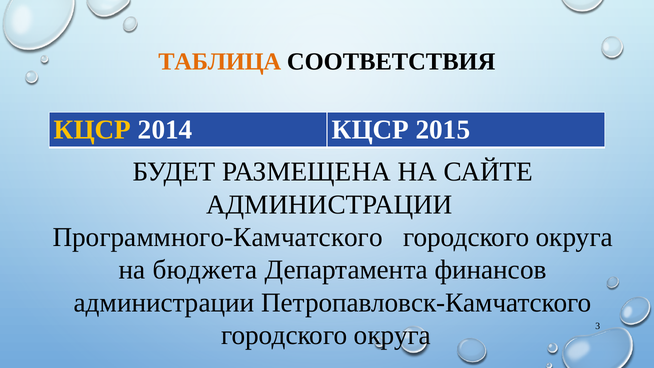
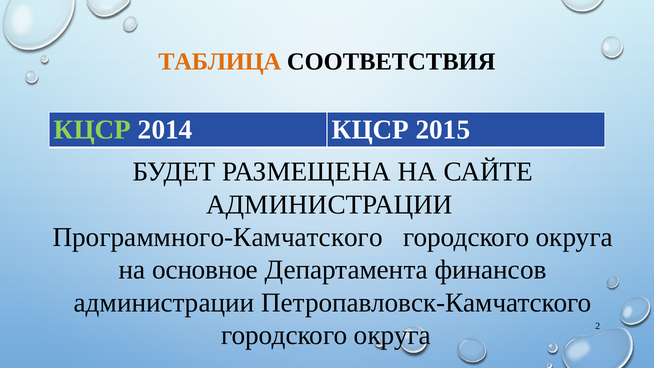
КЦСР colour: yellow -> light green (93, 130)
бюджета: бюджета -> основное (205, 270)
3: 3 -> 2 (598, 326)
